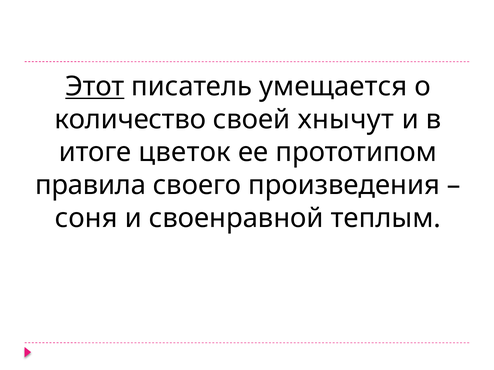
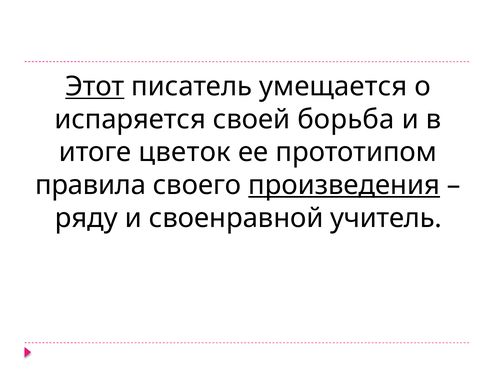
количество: количество -> испаряется (130, 120)
хнычут: хнычут -> борьба (346, 120)
произведения underline: none -> present (344, 185)
соня: соня -> ряду (86, 218)
теплым: теплым -> учитель (386, 218)
